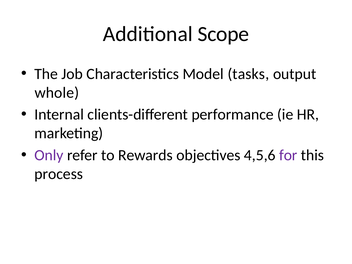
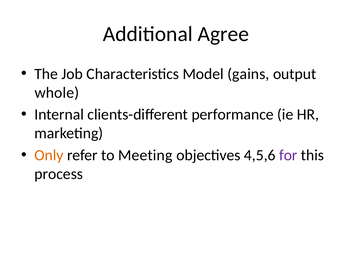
Scope: Scope -> Agree (223, 34)
tasks: tasks -> gains (248, 74)
Only colour: purple -> orange (49, 155)
Rewards: Rewards -> Meeting (145, 155)
